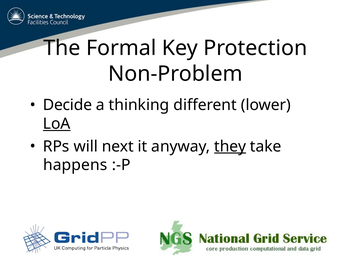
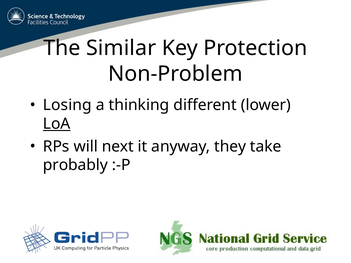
Formal: Formal -> Similar (121, 48)
Decide: Decide -> Losing (67, 105)
they underline: present -> none (230, 147)
happens: happens -> probably (75, 165)
